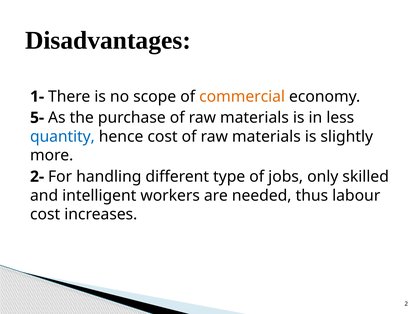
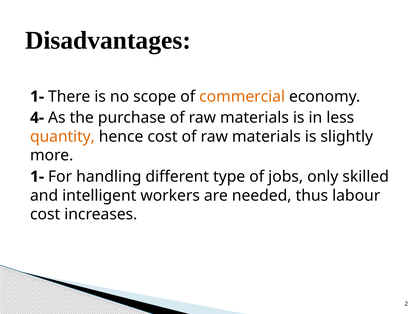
5-: 5- -> 4- (37, 118)
quantity colour: blue -> orange (62, 136)
2-: 2- -> 1- (37, 176)
